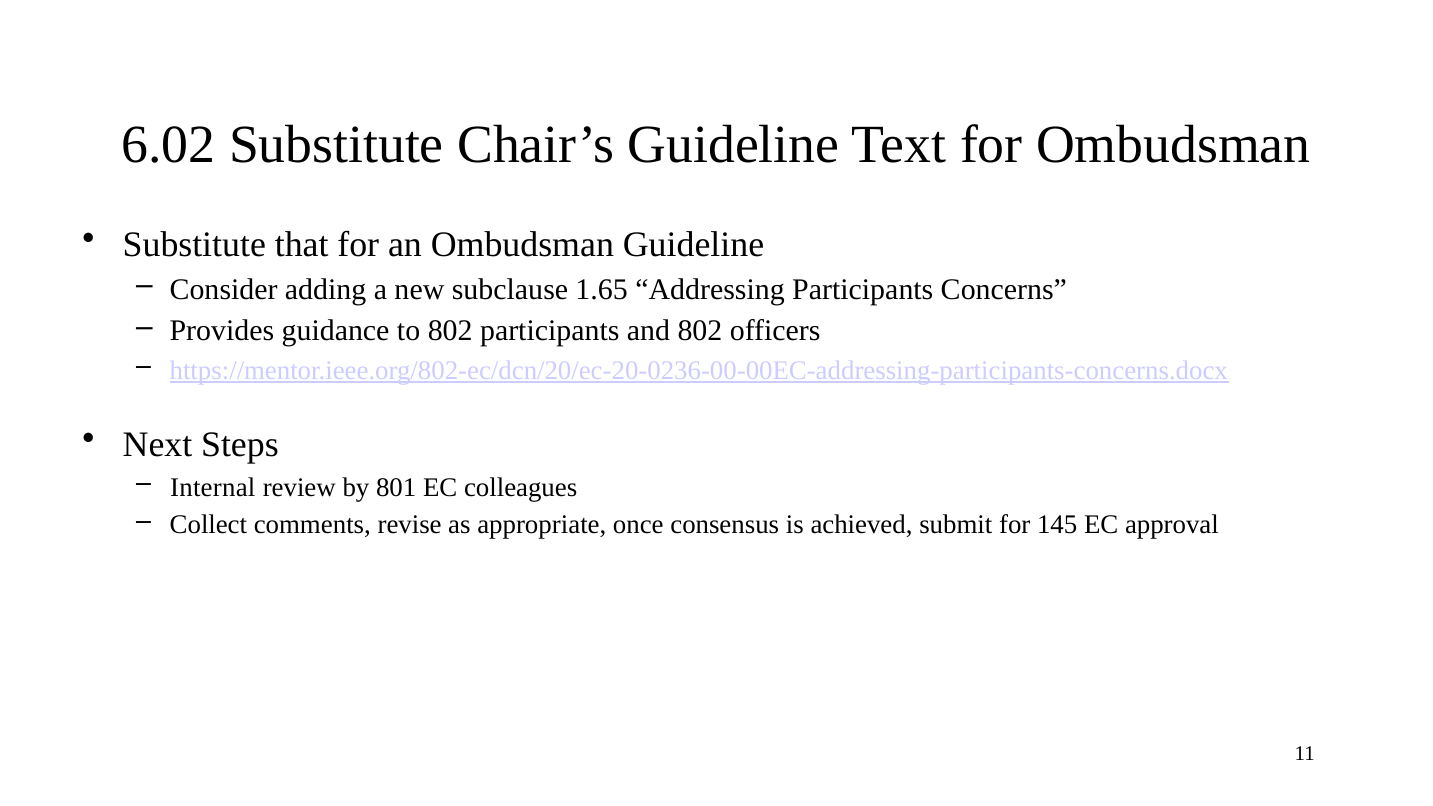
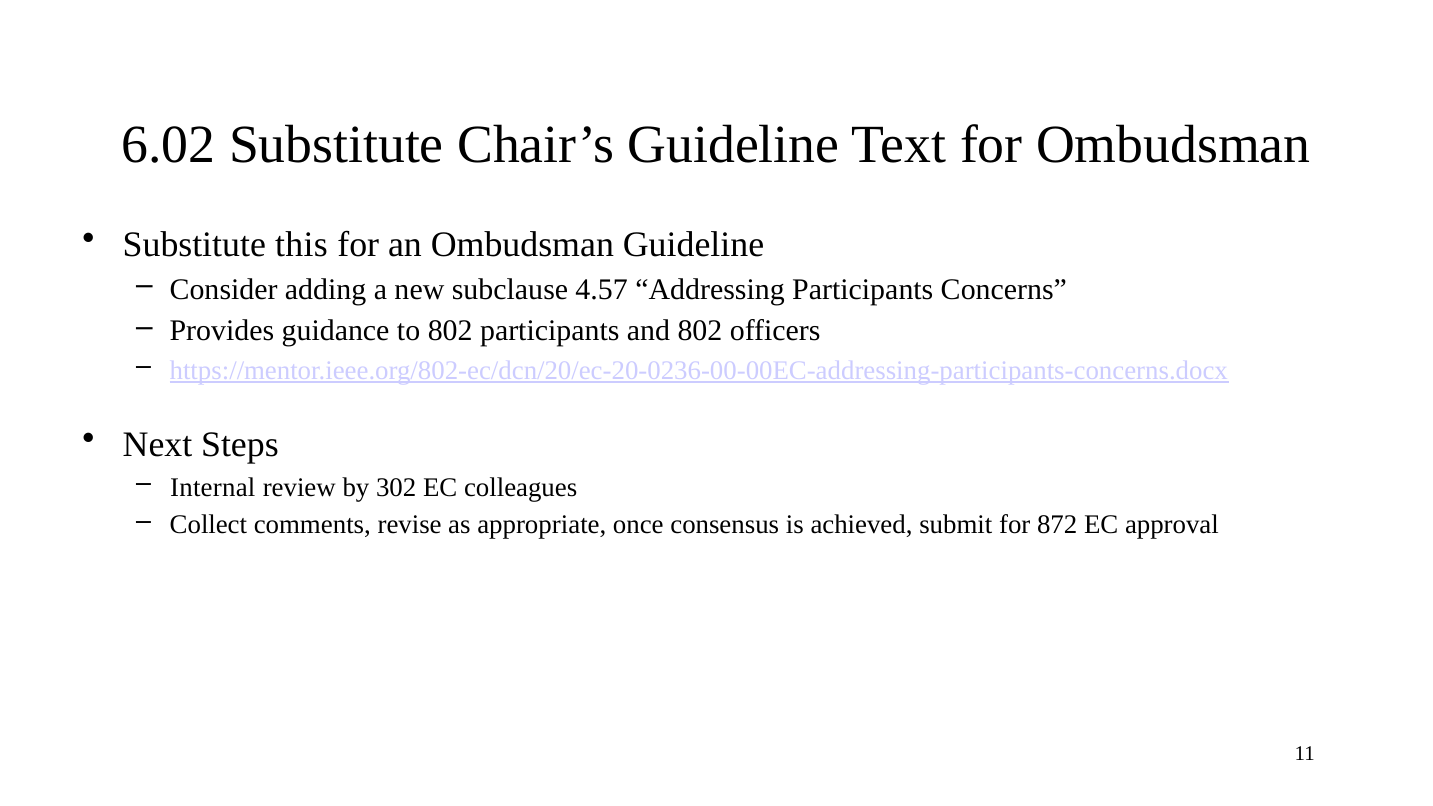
that: that -> this (301, 244)
1.65: 1.65 -> 4.57 (602, 289)
801: 801 -> 302 (396, 487)
145: 145 -> 872 (1057, 525)
